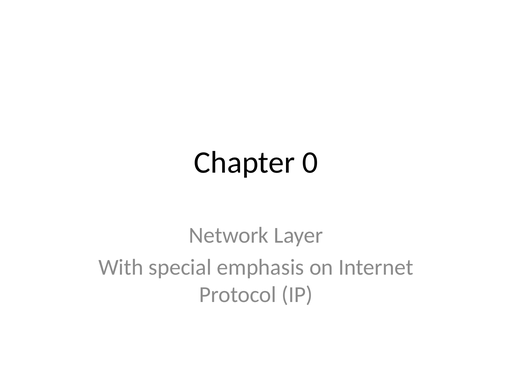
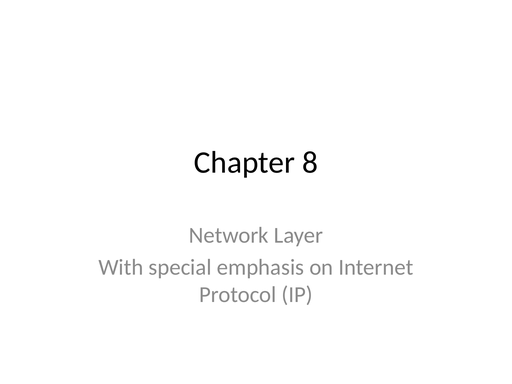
0: 0 -> 8 (310, 163)
